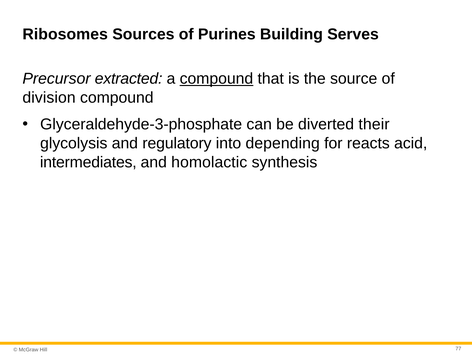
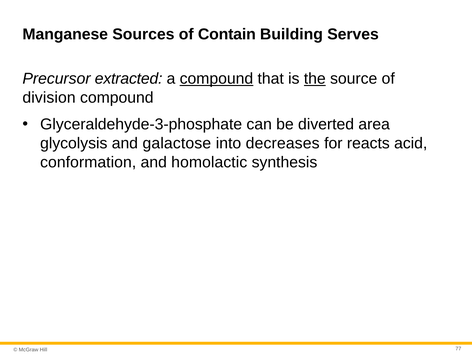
Ribosomes: Ribosomes -> Manganese (65, 34)
Purines: Purines -> Contain (227, 34)
the underline: none -> present (315, 79)
their: their -> area (374, 124)
regulatory: regulatory -> galactose (177, 143)
depending: depending -> decreases (283, 143)
intermediates: intermediates -> conformation (88, 162)
